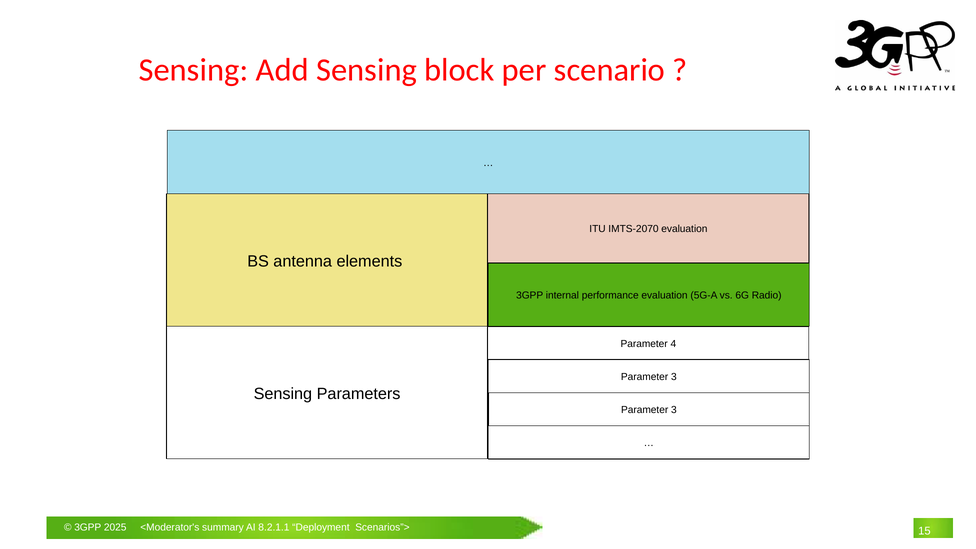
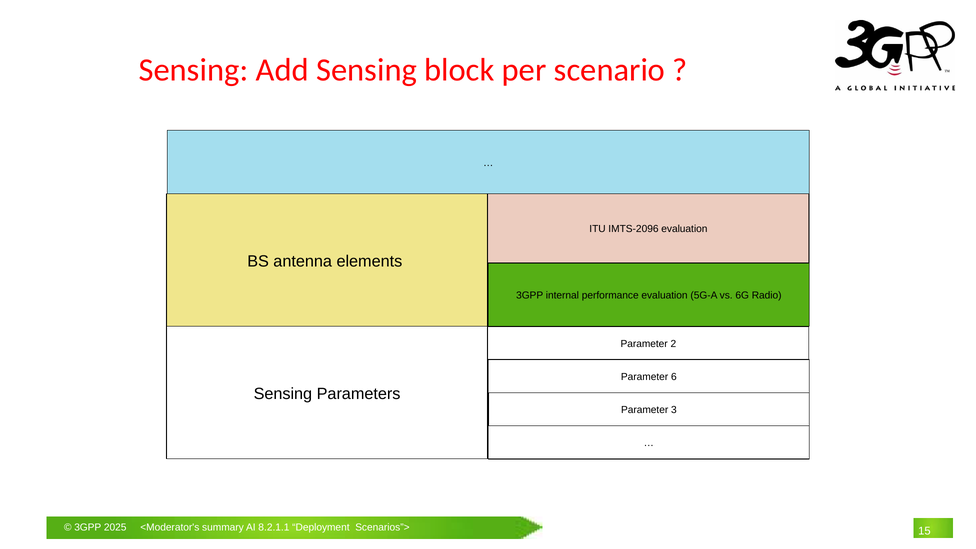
IMTS-2070: IMTS-2070 -> IMTS-2096 (633, 229)
4: 4 -> 2 (673, 344)
3: 3 -> 6 (674, 377)
